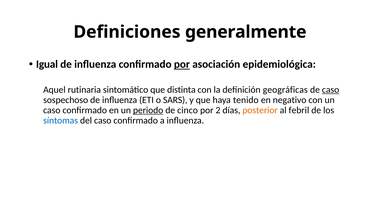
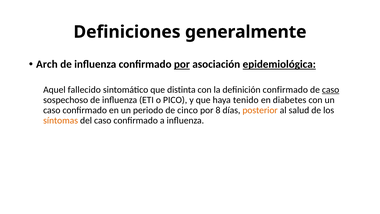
Igual: Igual -> Arch (47, 64)
epidemiológica underline: none -> present (279, 64)
rutinaria: rutinaria -> fallecido (84, 90)
definición geográficas: geográficas -> confirmado (285, 90)
SARS: SARS -> PICO (175, 100)
negativo: negativo -> diabetes (290, 100)
periodo underline: present -> none (148, 110)
2: 2 -> 8 (218, 110)
febril: febril -> salud (299, 110)
síntomas colour: blue -> orange (61, 120)
